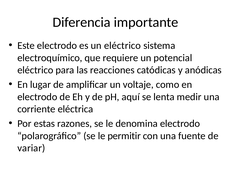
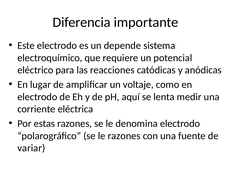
un eléctrico: eléctrico -> depende (122, 46)
le permitir: permitir -> razones (124, 136)
